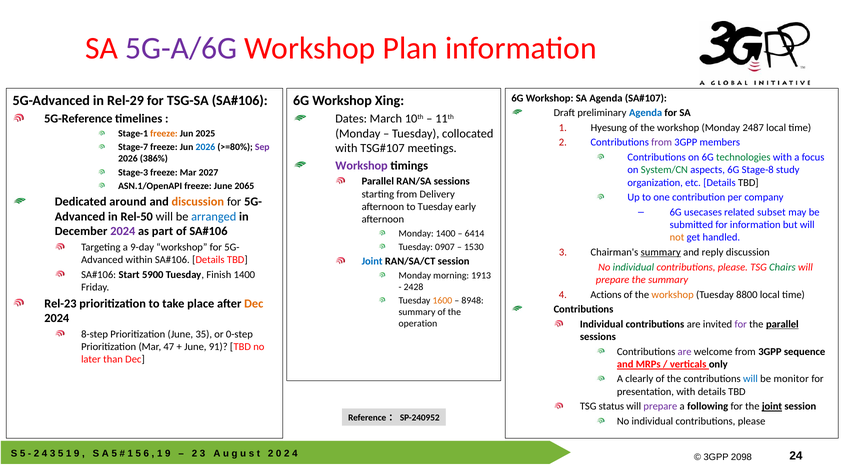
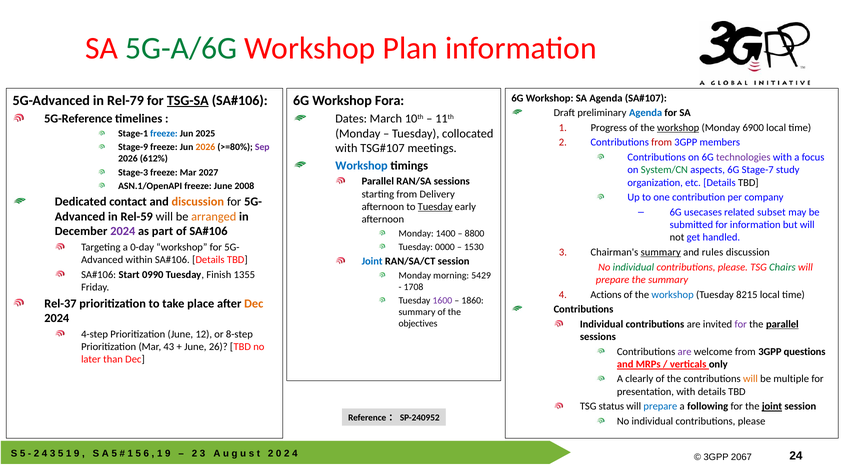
5G-A/6G colour: purple -> green (181, 48)
Rel-29: Rel-29 -> Rel-79 (125, 101)
TSG-SA underline: none -> present (188, 101)
Xing: Xing -> Fora (390, 101)
Hyesung: Hyesung -> Progress (609, 128)
workshop underline: none -> present (678, 128)
2487: 2487 -> 6900 (753, 128)
freeze colour: orange -> blue (164, 134)
from colour: purple -> red (662, 143)
Stage-7: Stage-7 -> Stage-9 (133, 147)
2026 colour: blue -> orange (205, 147)
technologies colour: green -> purple (743, 157)
386%: 386% -> 612% (154, 159)
Workshop colour: purple -> blue (362, 166)
Stage-8: Stage-8 -> Stage-7 (758, 170)
2065: 2065 -> 2008 (244, 186)
around: around -> contact (128, 202)
Tuesday underline: none -> present (435, 207)
Rel-50: Rel-50 -> Rel-59 (137, 217)
arranged colour: blue -> orange (214, 217)
6414: 6414 -> 8800 (475, 234)
not colour: orange -> black (677, 238)
9-day: 9-day -> 0-day (142, 247)
0907: 0907 -> 0000 (445, 247)
reply: reply -> rules (713, 252)
5900: 5900 -> 0990 (153, 275)
Finish 1400: 1400 -> 1355 (244, 275)
1913: 1913 -> 5429 (481, 276)
2428: 2428 -> 1708 (413, 287)
workshop colour: orange -> blue (673, 295)
8800: 8800 -> 8215 (747, 295)
1600 colour: orange -> purple (442, 301)
8948: 8948 -> 1860 (473, 301)
Rel-23: Rel-23 -> Rel-37 (60, 304)
operation: operation -> objectives (418, 324)
8-step: 8-step -> 4-step (95, 334)
35: 35 -> 12 (204, 334)
0-step: 0-step -> 8-step (239, 334)
47: 47 -> 43 (169, 347)
91: 91 -> 26 (218, 347)
sequence: sequence -> questions (805, 352)
will colour: blue -> orange (750, 379)
monitor: monitor -> multiple (791, 379)
prepare colour: purple -> blue (660, 407)
2098: 2098 -> 2067 (741, 457)
